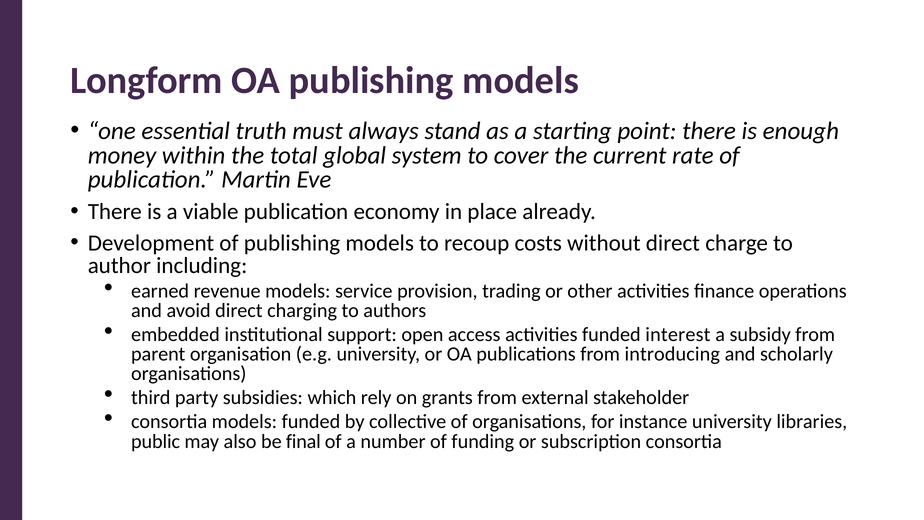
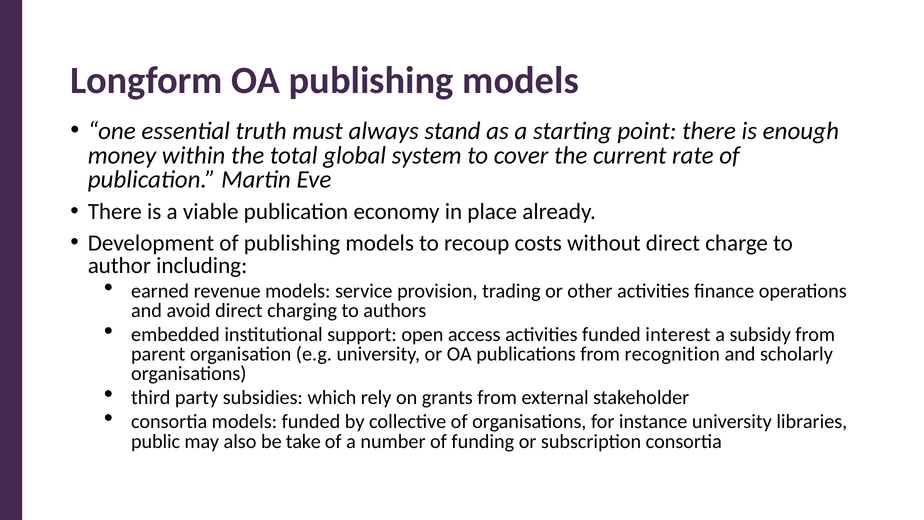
introducing: introducing -> recognition (672, 354)
final: final -> take (303, 441)
